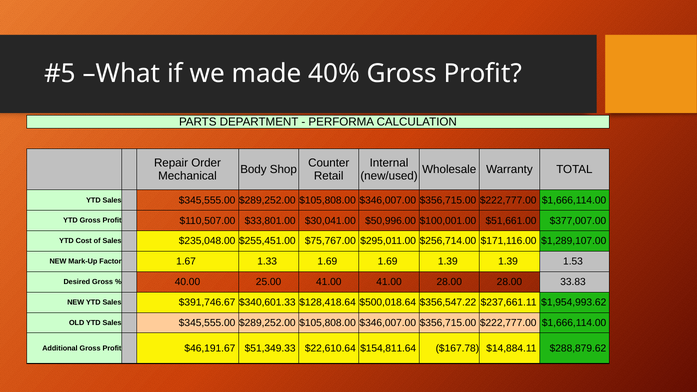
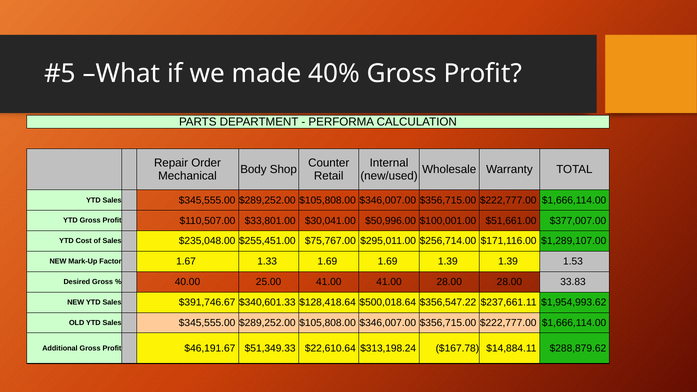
$154,811.64: $154,811.64 -> $313,198.24 (388, 348)
